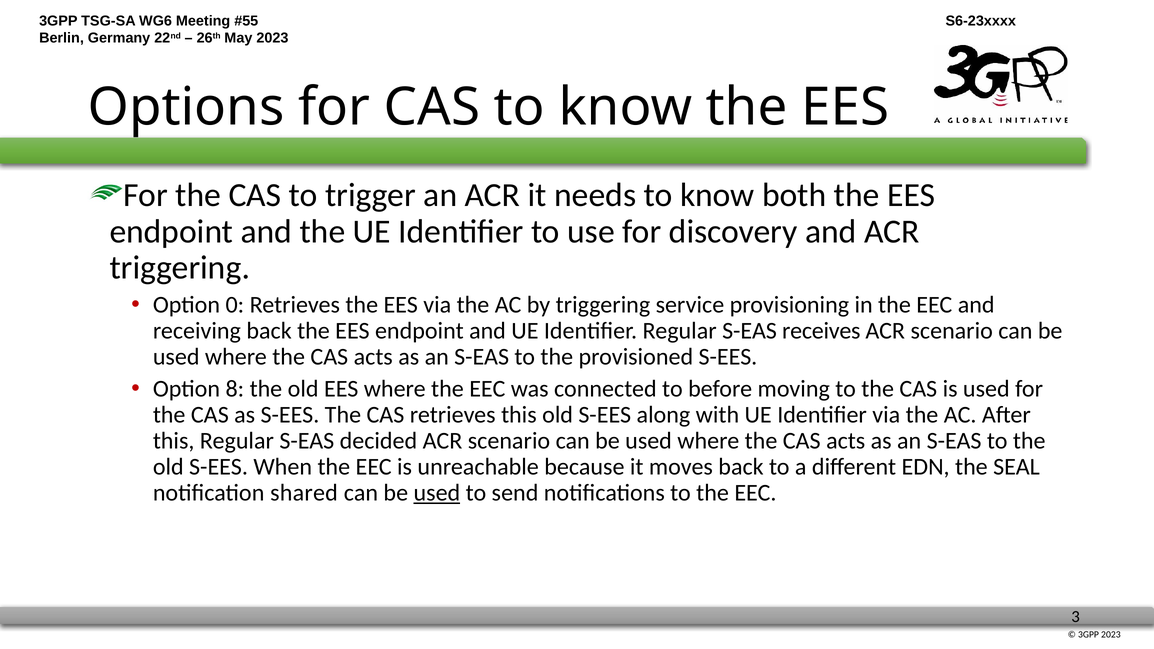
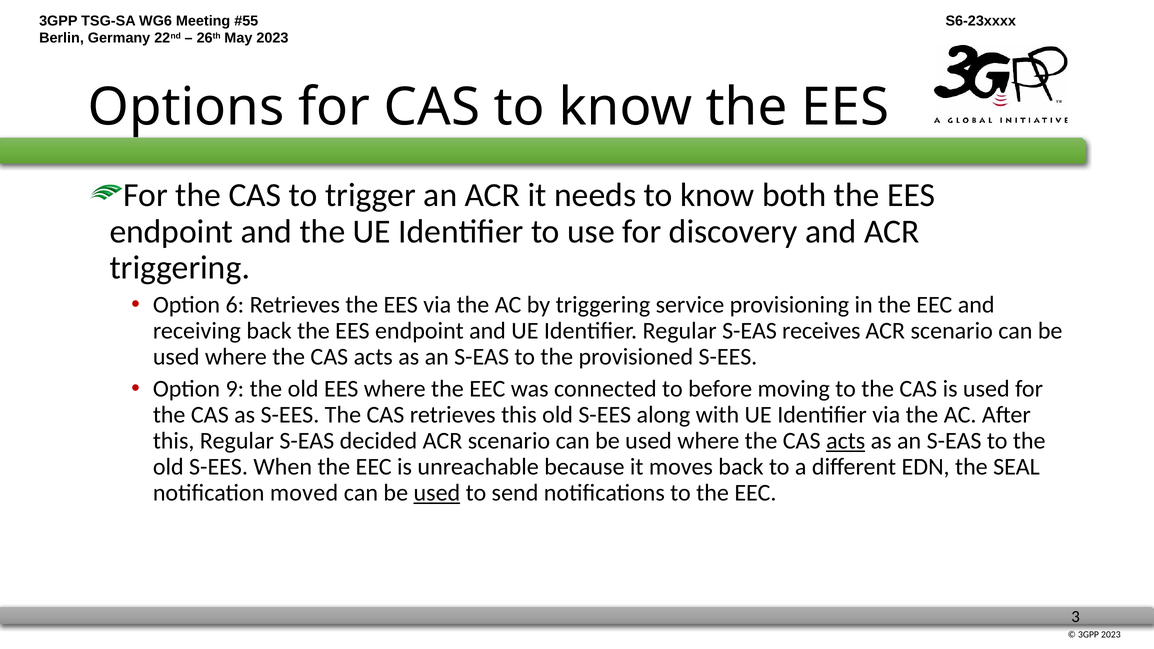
0: 0 -> 6 (235, 305)
8: 8 -> 9 (235, 389)
acts underline: none -> present (846, 441)
shared: shared -> moved (304, 493)
